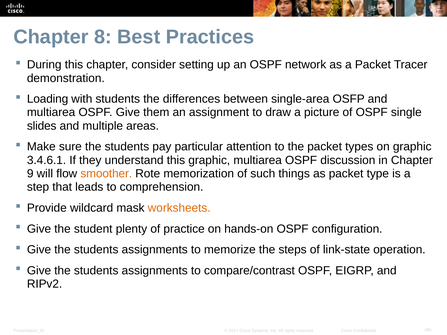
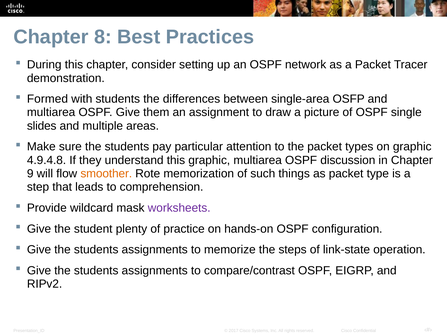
Loading: Loading -> Formed (47, 99)
3.4.6.1: 3.4.6.1 -> 4.9.4.8 (47, 160)
worksheets colour: orange -> purple (179, 208)
